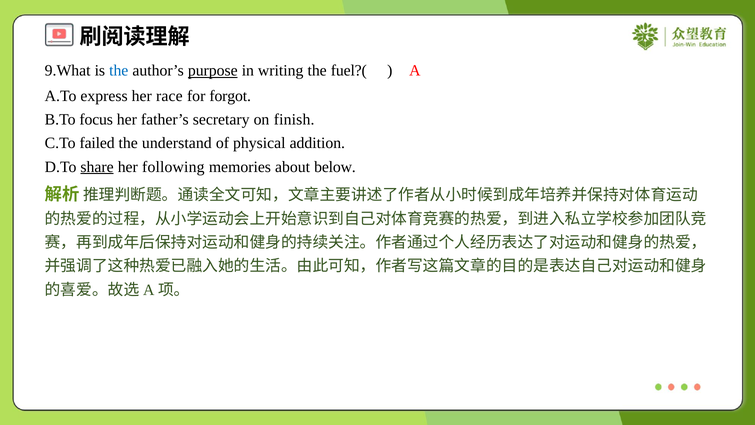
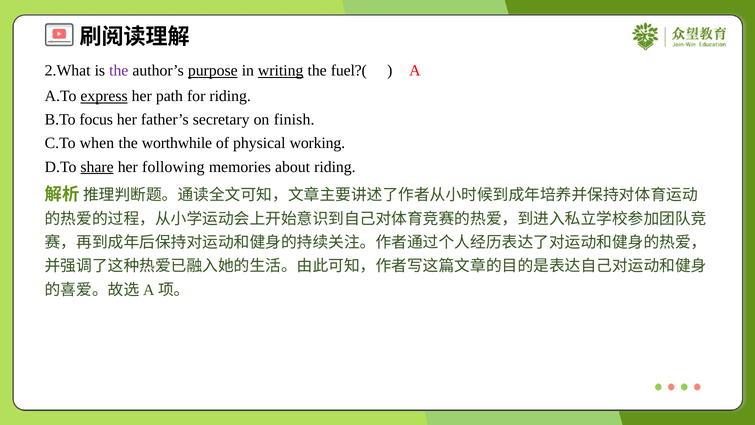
9.What: 9.What -> 2.What (68, 71)
the colour: blue -> purple (119, 71)
writing underline: none -> present (281, 71)
express underline: none -> present (104, 96)
race: race -> path (169, 96)
for forgot: forgot -> riding (230, 96)
failed: failed -> when (97, 143)
understand: understand -> worthwhile (177, 143)
addition: addition -> working (317, 143)
about below: below -> riding (335, 167)
